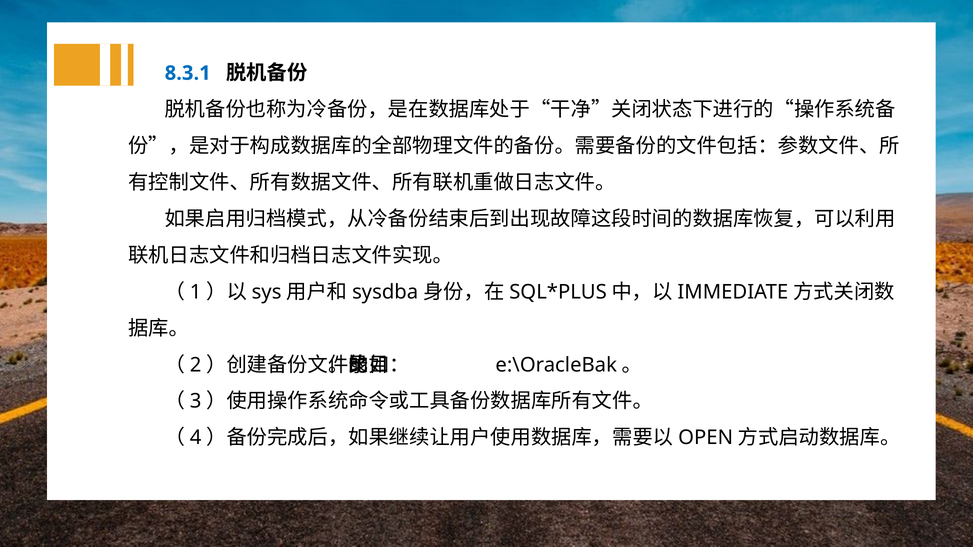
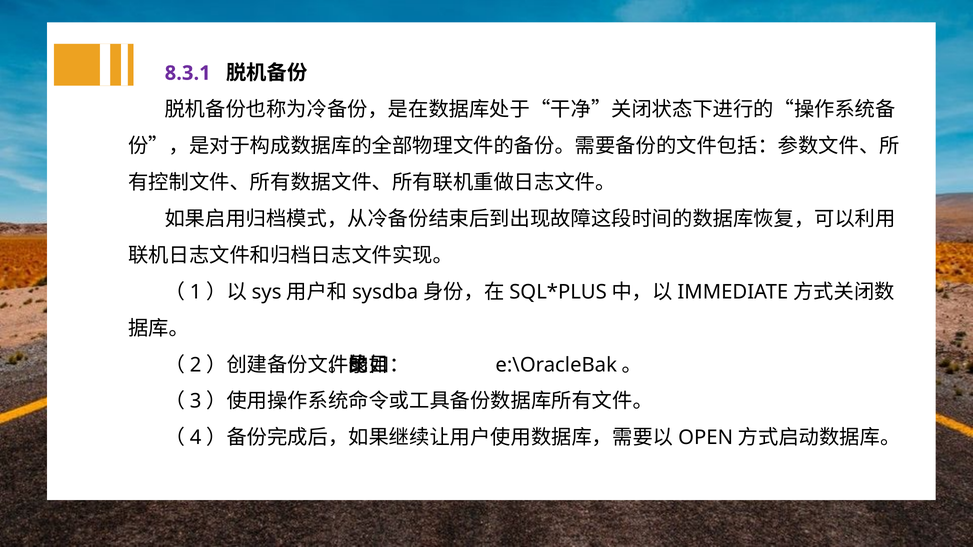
8.3.1 colour: blue -> purple (188, 73)
